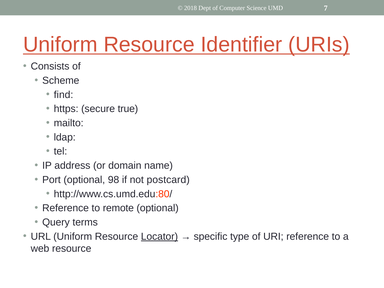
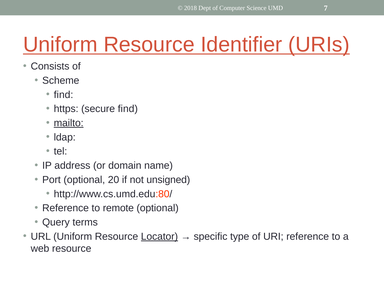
secure true: true -> find (128, 109)
mailto underline: none -> present (69, 123)
98: 98 -> 20 (114, 180)
postcard: postcard -> unsigned (168, 180)
